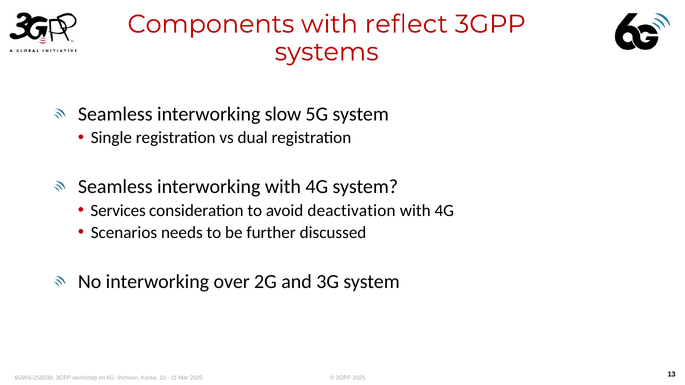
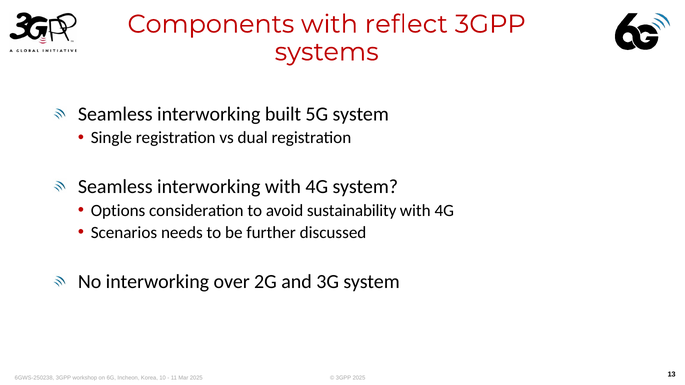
slow: slow -> built (283, 114)
Services: Services -> Options (118, 211)
deactivation: deactivation -> sustainability (352, 211)
